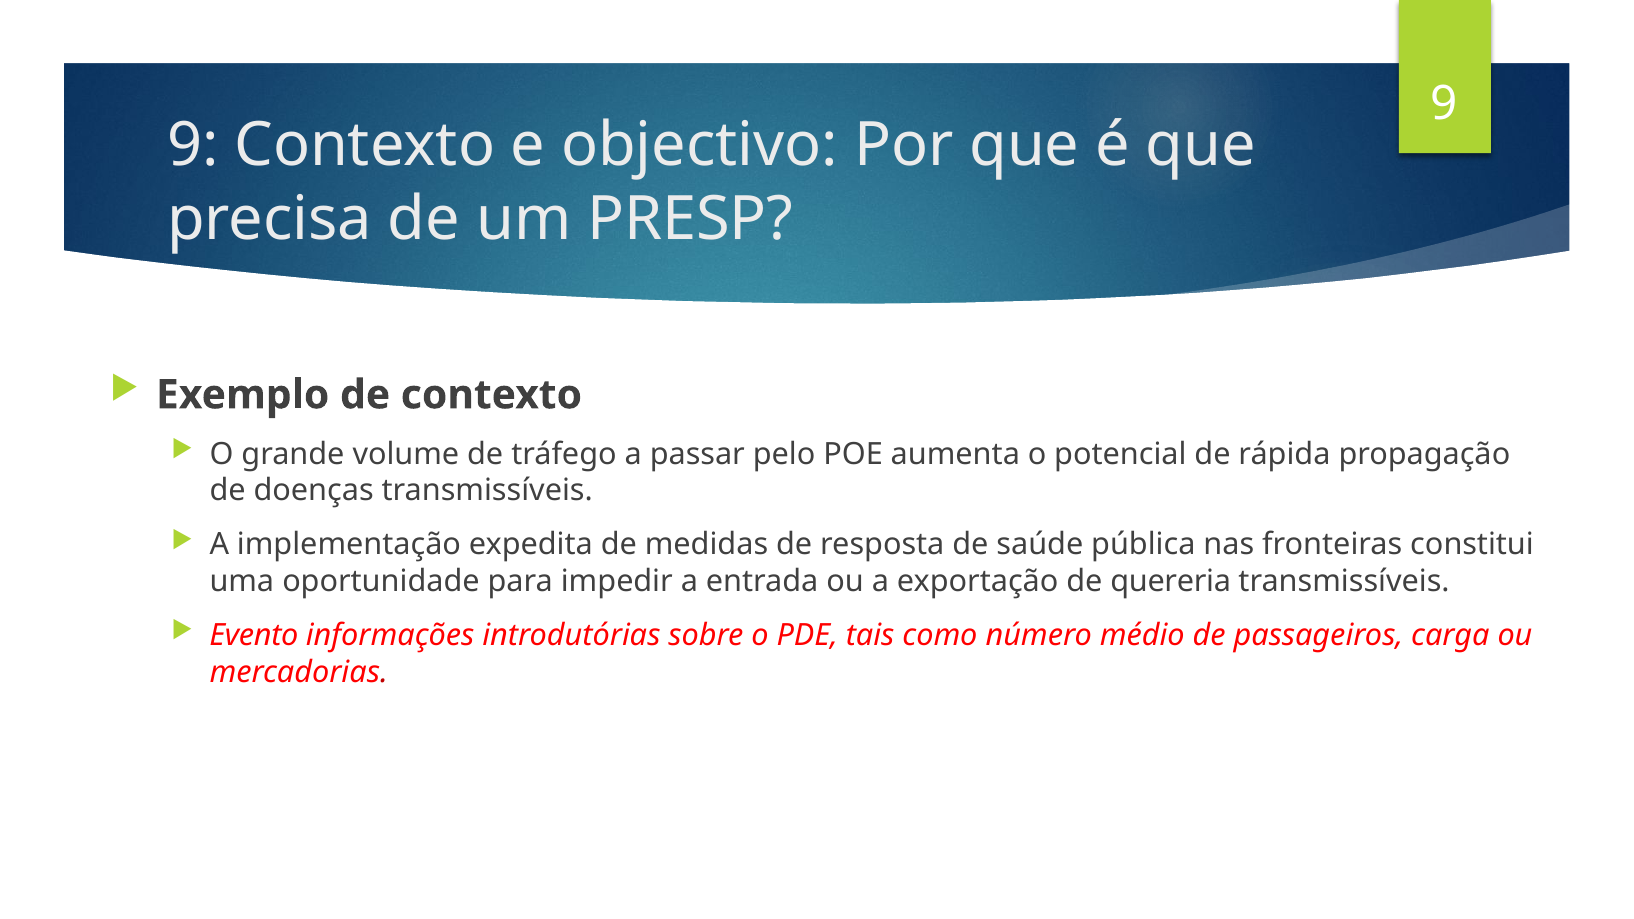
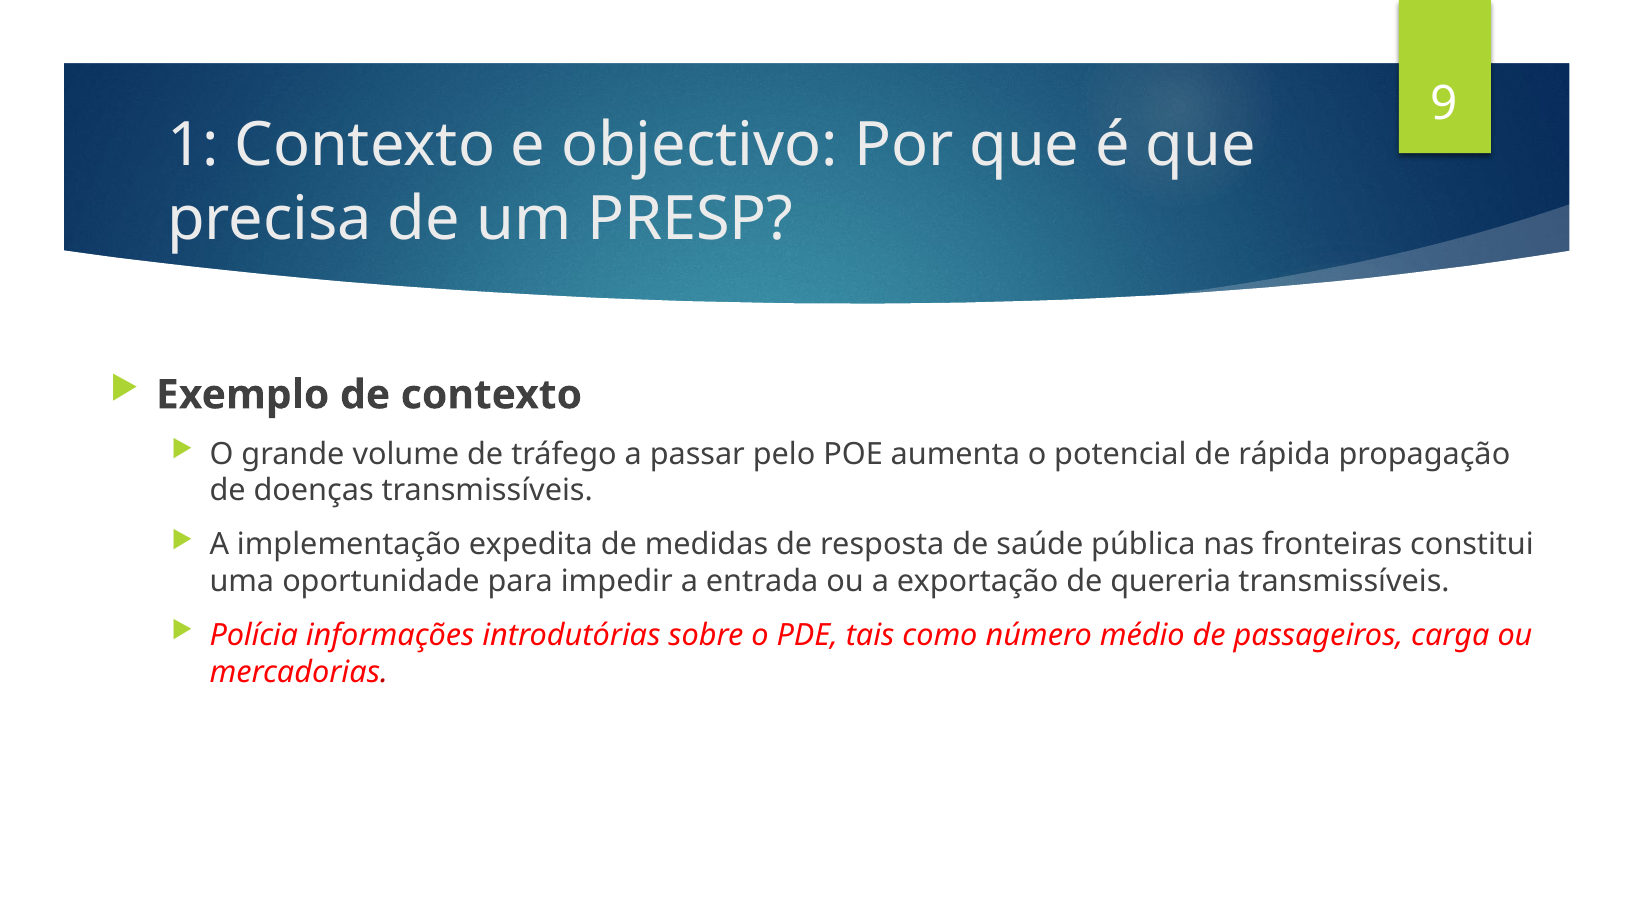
9: 9 -> 1 (193, 145)
Evento: Evento -> Polícia (254, 635)
